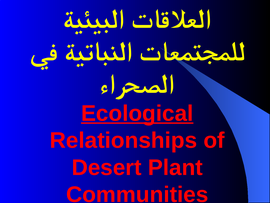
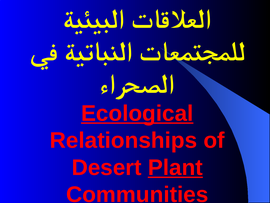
Plant underline: none -> present (175, 167)
